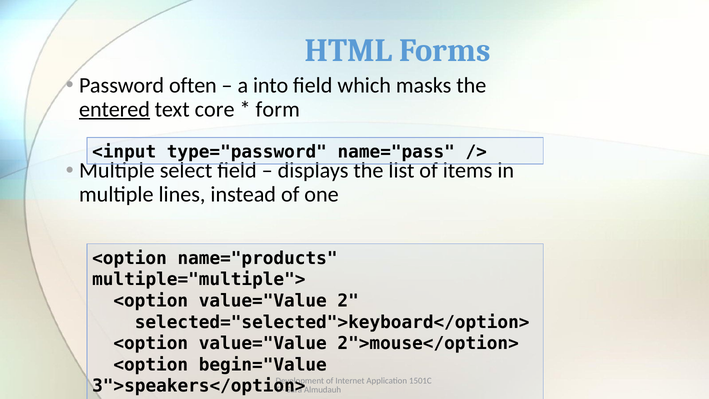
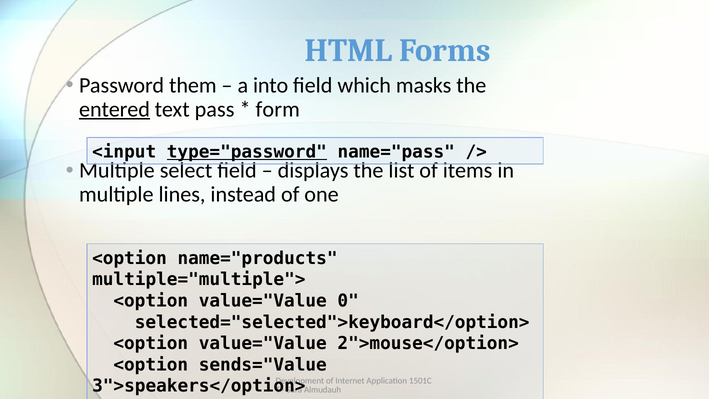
often: often -> them (193, 85)
core: core -> pass (215, 109)
type="password underline: none -> present (247, 152)
2: 2 -> 0 (348, 301)
begin="Value: begin="Value -> sends="Value (263, 365)
